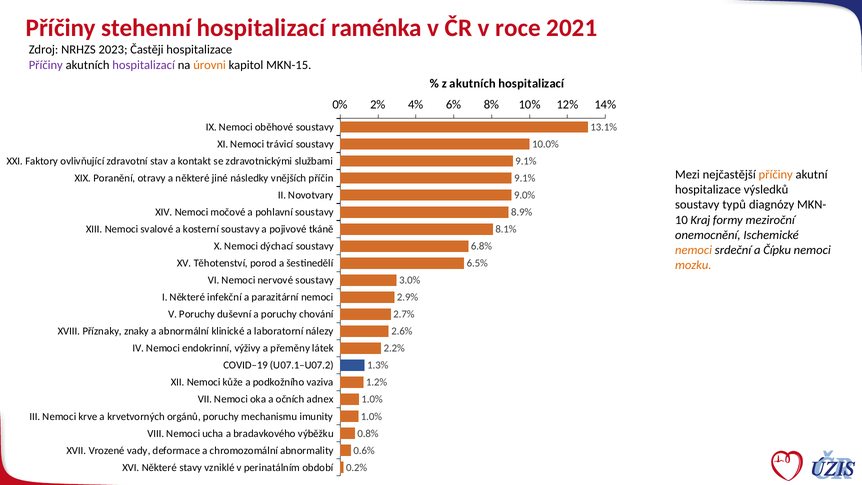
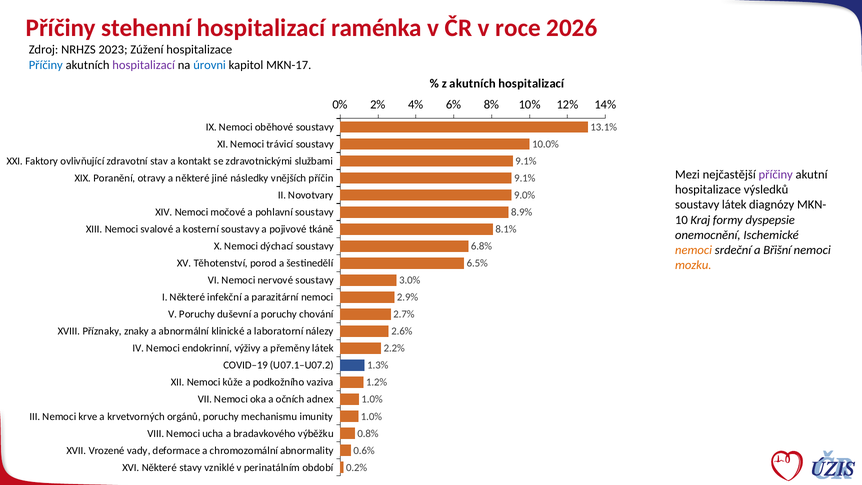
2021: 2021 -> 2026 (572, 28)
Častěji: Častěji -> Zúžení (147, 50)
Příčiny colour: purple -> blue (46, 65)
úrovni colour: orange -> blue (210, 65)
MKN-15: MKN-15 -> MKN-17 (289, 65)
příčiny colour: orange -> purple (776, 175)
soustavy typů: typů -> látek (734, 205)
meziroční: meziroční -> dyspepsie (770, 220)
Čípku: Čípku -> Břišní (777, 250)
